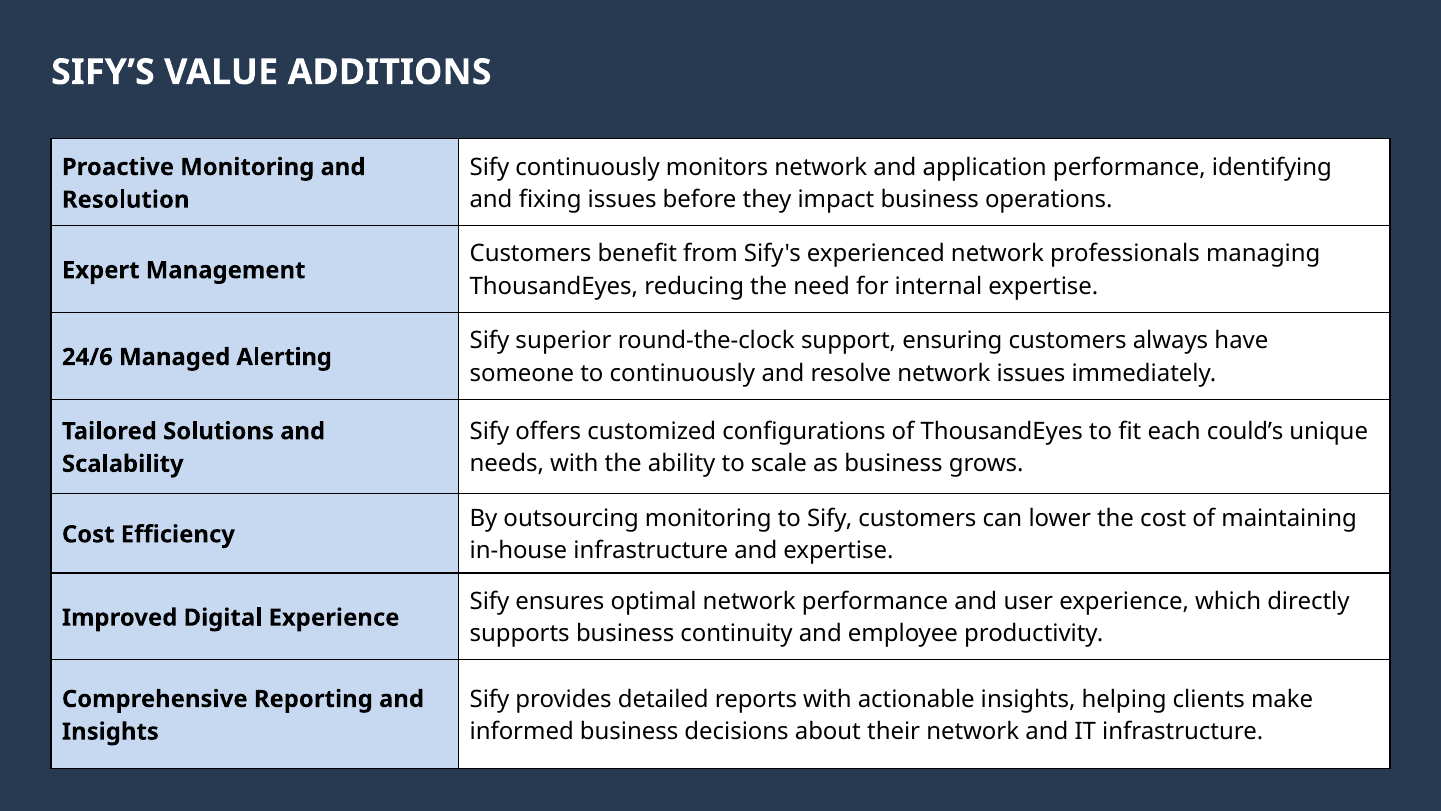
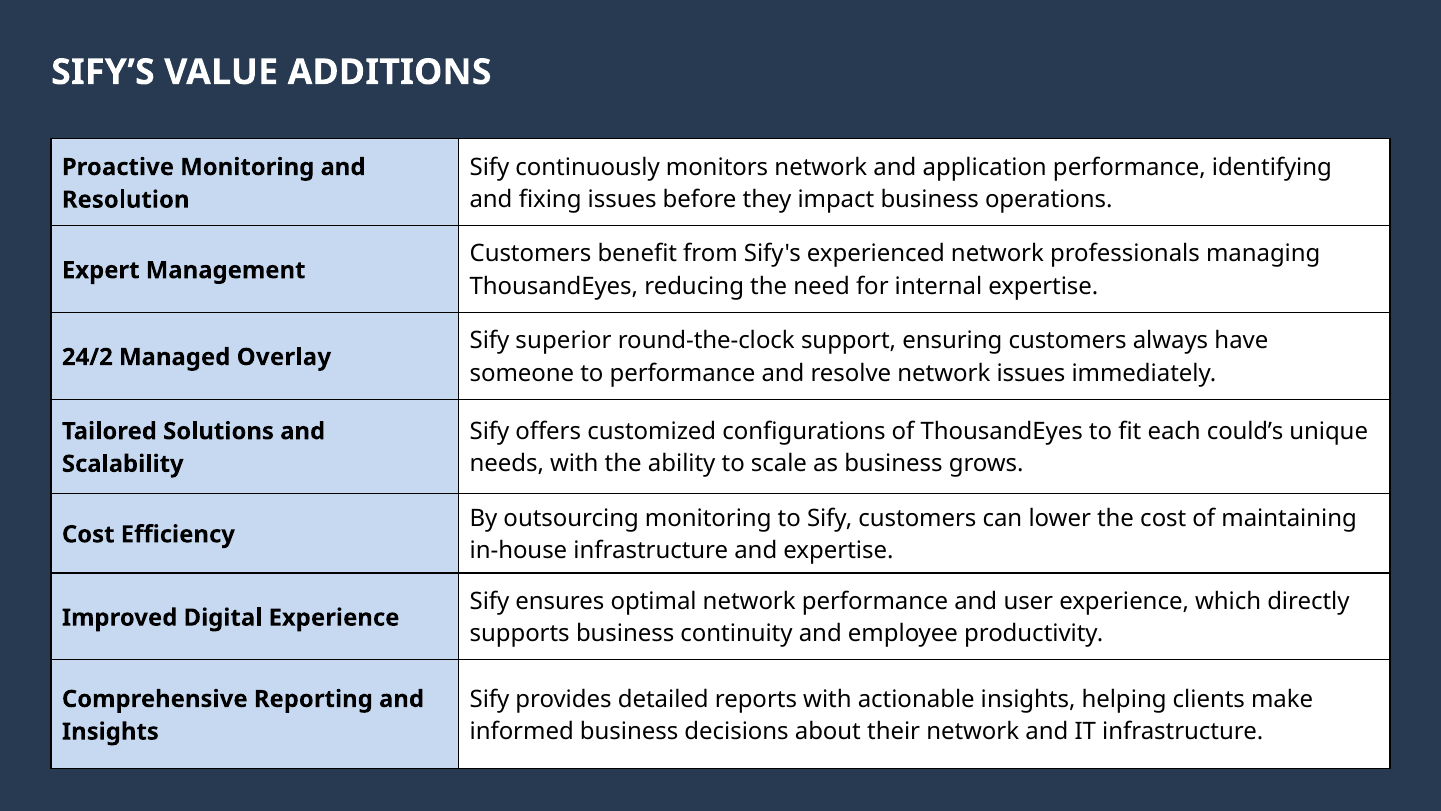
24/6: 24/6 -> 24/2 (87, 357)
Alerting: Alerting -> Overlay (284, 357)
to continuously: continuously -> performance (683, 373)
